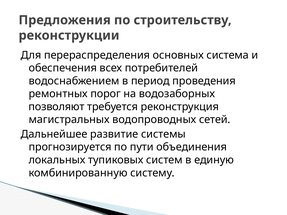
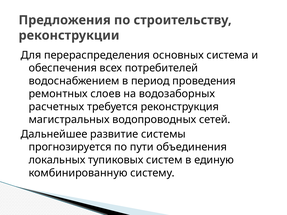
порог: порог -> слоев (106, 94)
позволяют: позволяют -> расчетных (56, 107)
